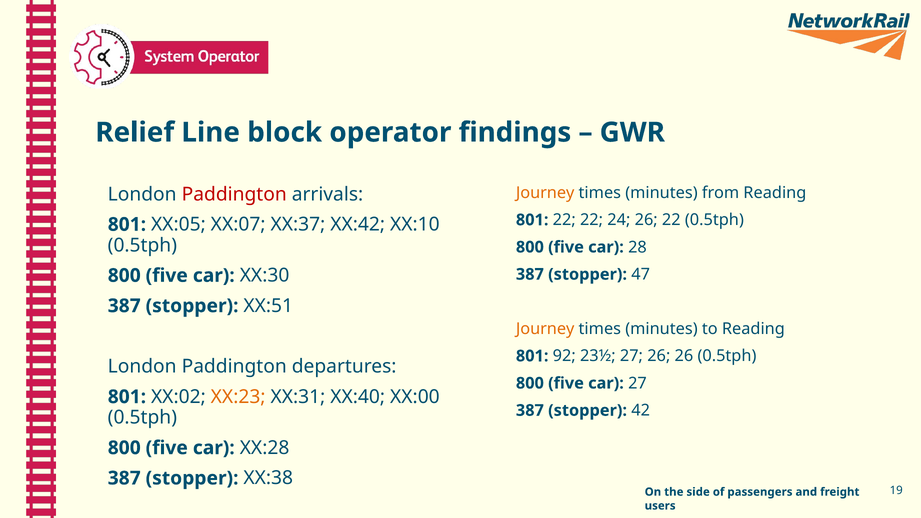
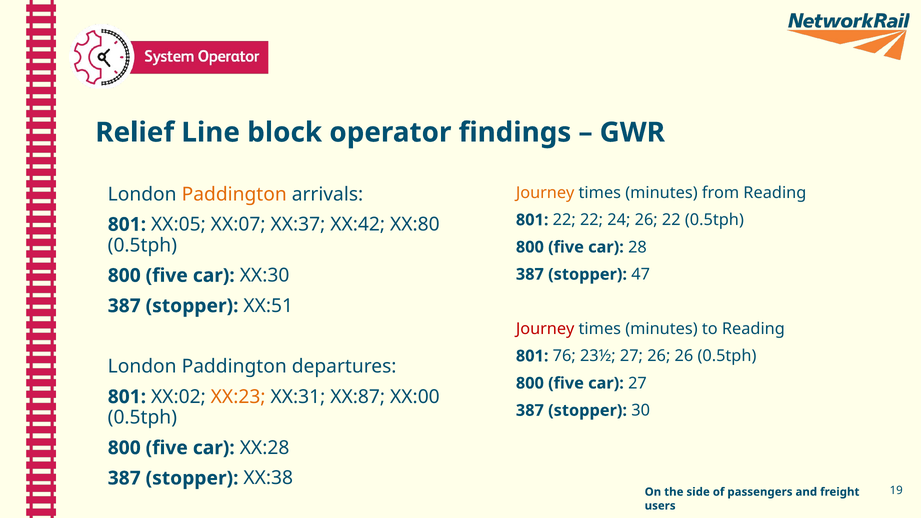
Paddington colour: red -> orange (234, 194)
XX:10: XX:10 -> XX:80 (415, 225)
Journey colour: orange -> red (545, 329)
92: 92 -> 76 (564, 356)
XX:40: XX:40 -> XX:87 (358, 397)
42: 42 -> 30 (641, 410)
